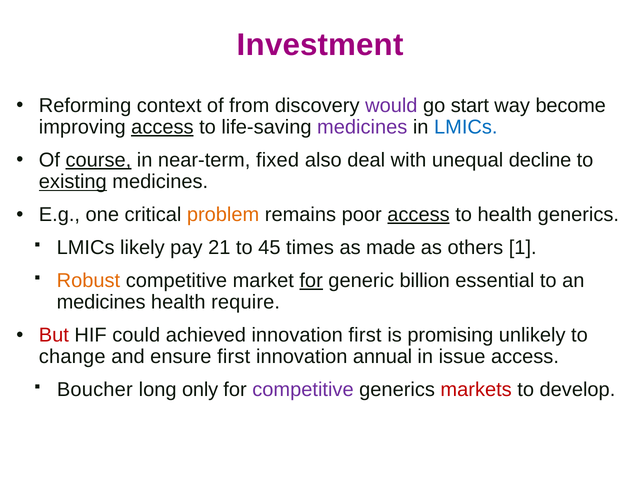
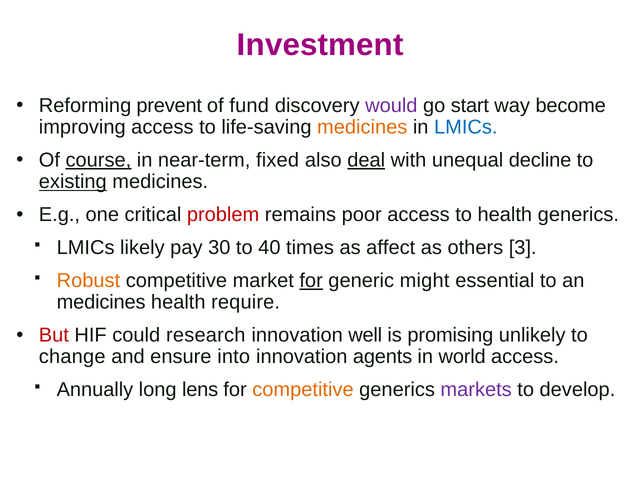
context: context -> prevent (169, 105)
from: from -> fund (249, 105)
access underline: present -> none (162, 127)
medicines colour: purple -> orange (362, 127)
deal underline: none -> present (366, 160)
problem colour: orange -> red (223, 215)
access underline: present -> none (419, 215)
21: 21 -> 30 (219, 247)
45: 45 -> 40 (269, 247)
made: made -> affect (391, 247)
1: 1 -> 3 (523, 247)
billion: billion -> might (425, 280)
achieved: achieved -> research (206, 335)
innovation first: first -> well (365, 335)
ensure first: first -> into (234, 357)
annual: annual -> agents (383, 357)
issue: issue -> world (462, 357)
Boucher: Boucher -> Annually (95, 390)
only: only -> lens (200, 390)
competitive colour: purple -> orange (303, 390)
markets colour: red -> purple (476, 390)
